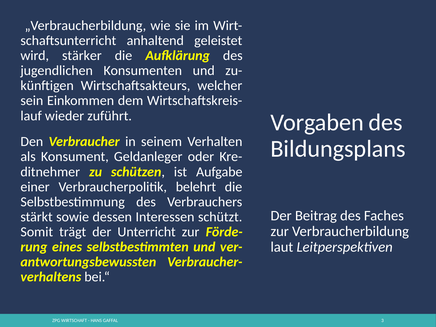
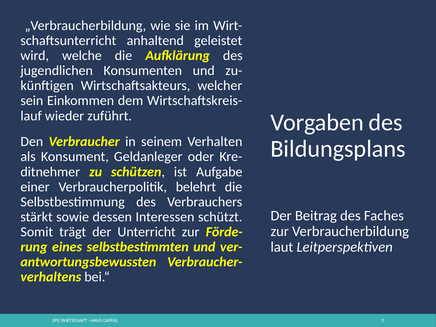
stärker: stärker -> welche (82, 56)
